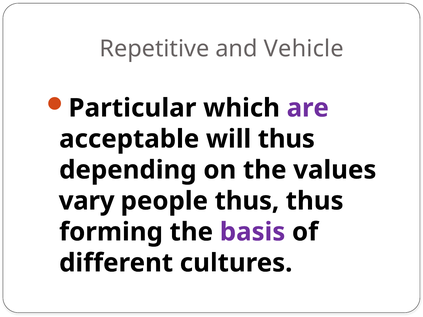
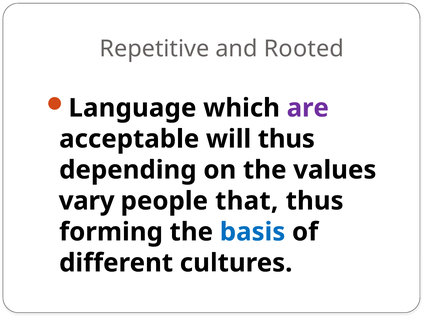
Vehicle: Vehicle -> Rooted (304, 49)
Particular: Particular -> Language (132, 108)
people thus: thus -> that (247, 201)
basis colour: purple -> blue (253, 232)
